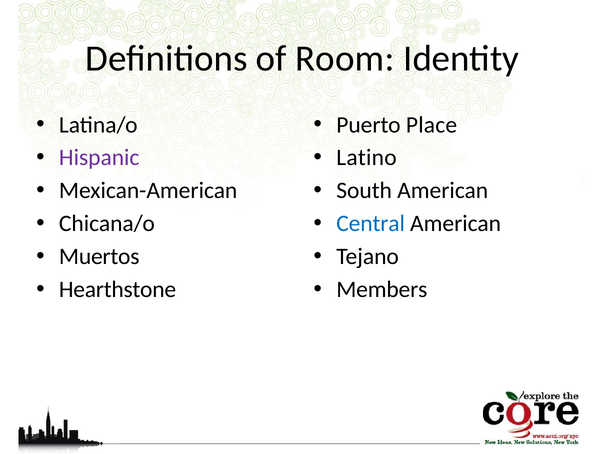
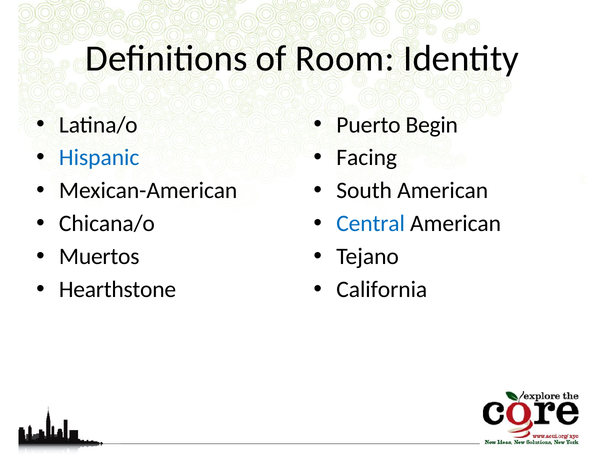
Place: Place -> Begin (432, 125)
Hispanic colour: purple -> blue (99, 158)
Latino: Latino -> Facing (367, 158)
Members: Members -> California (382, 289)
